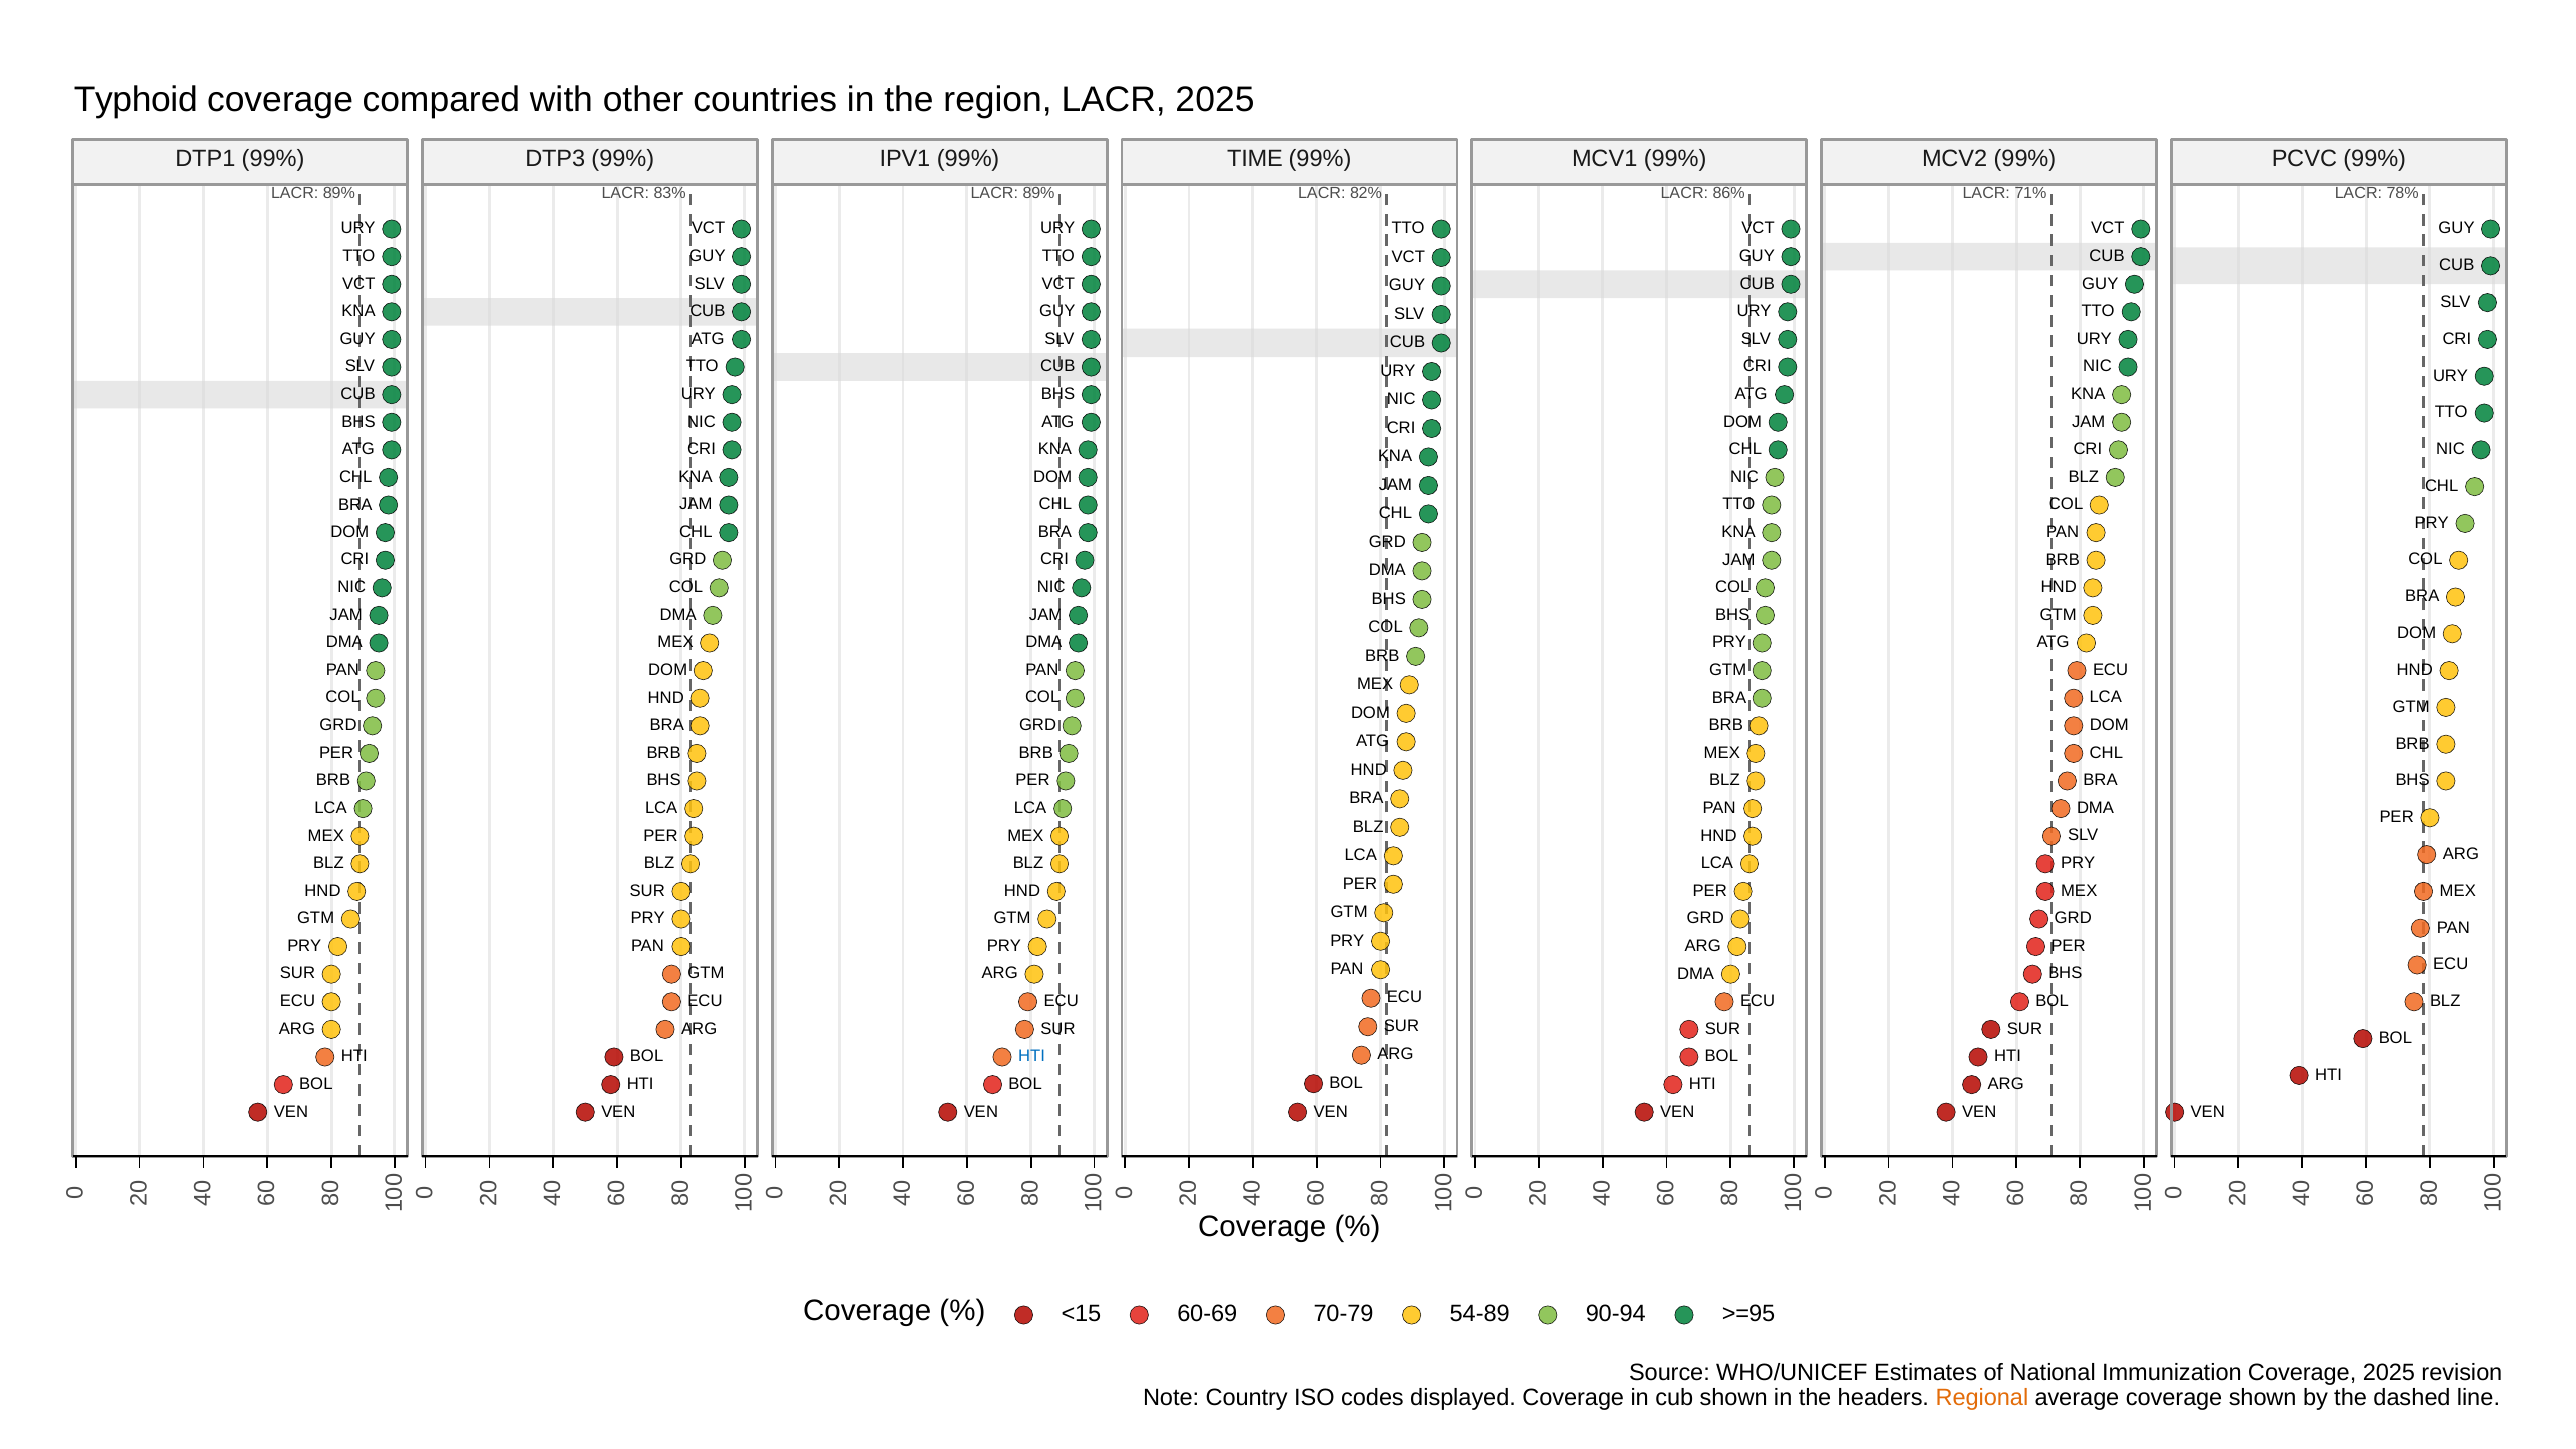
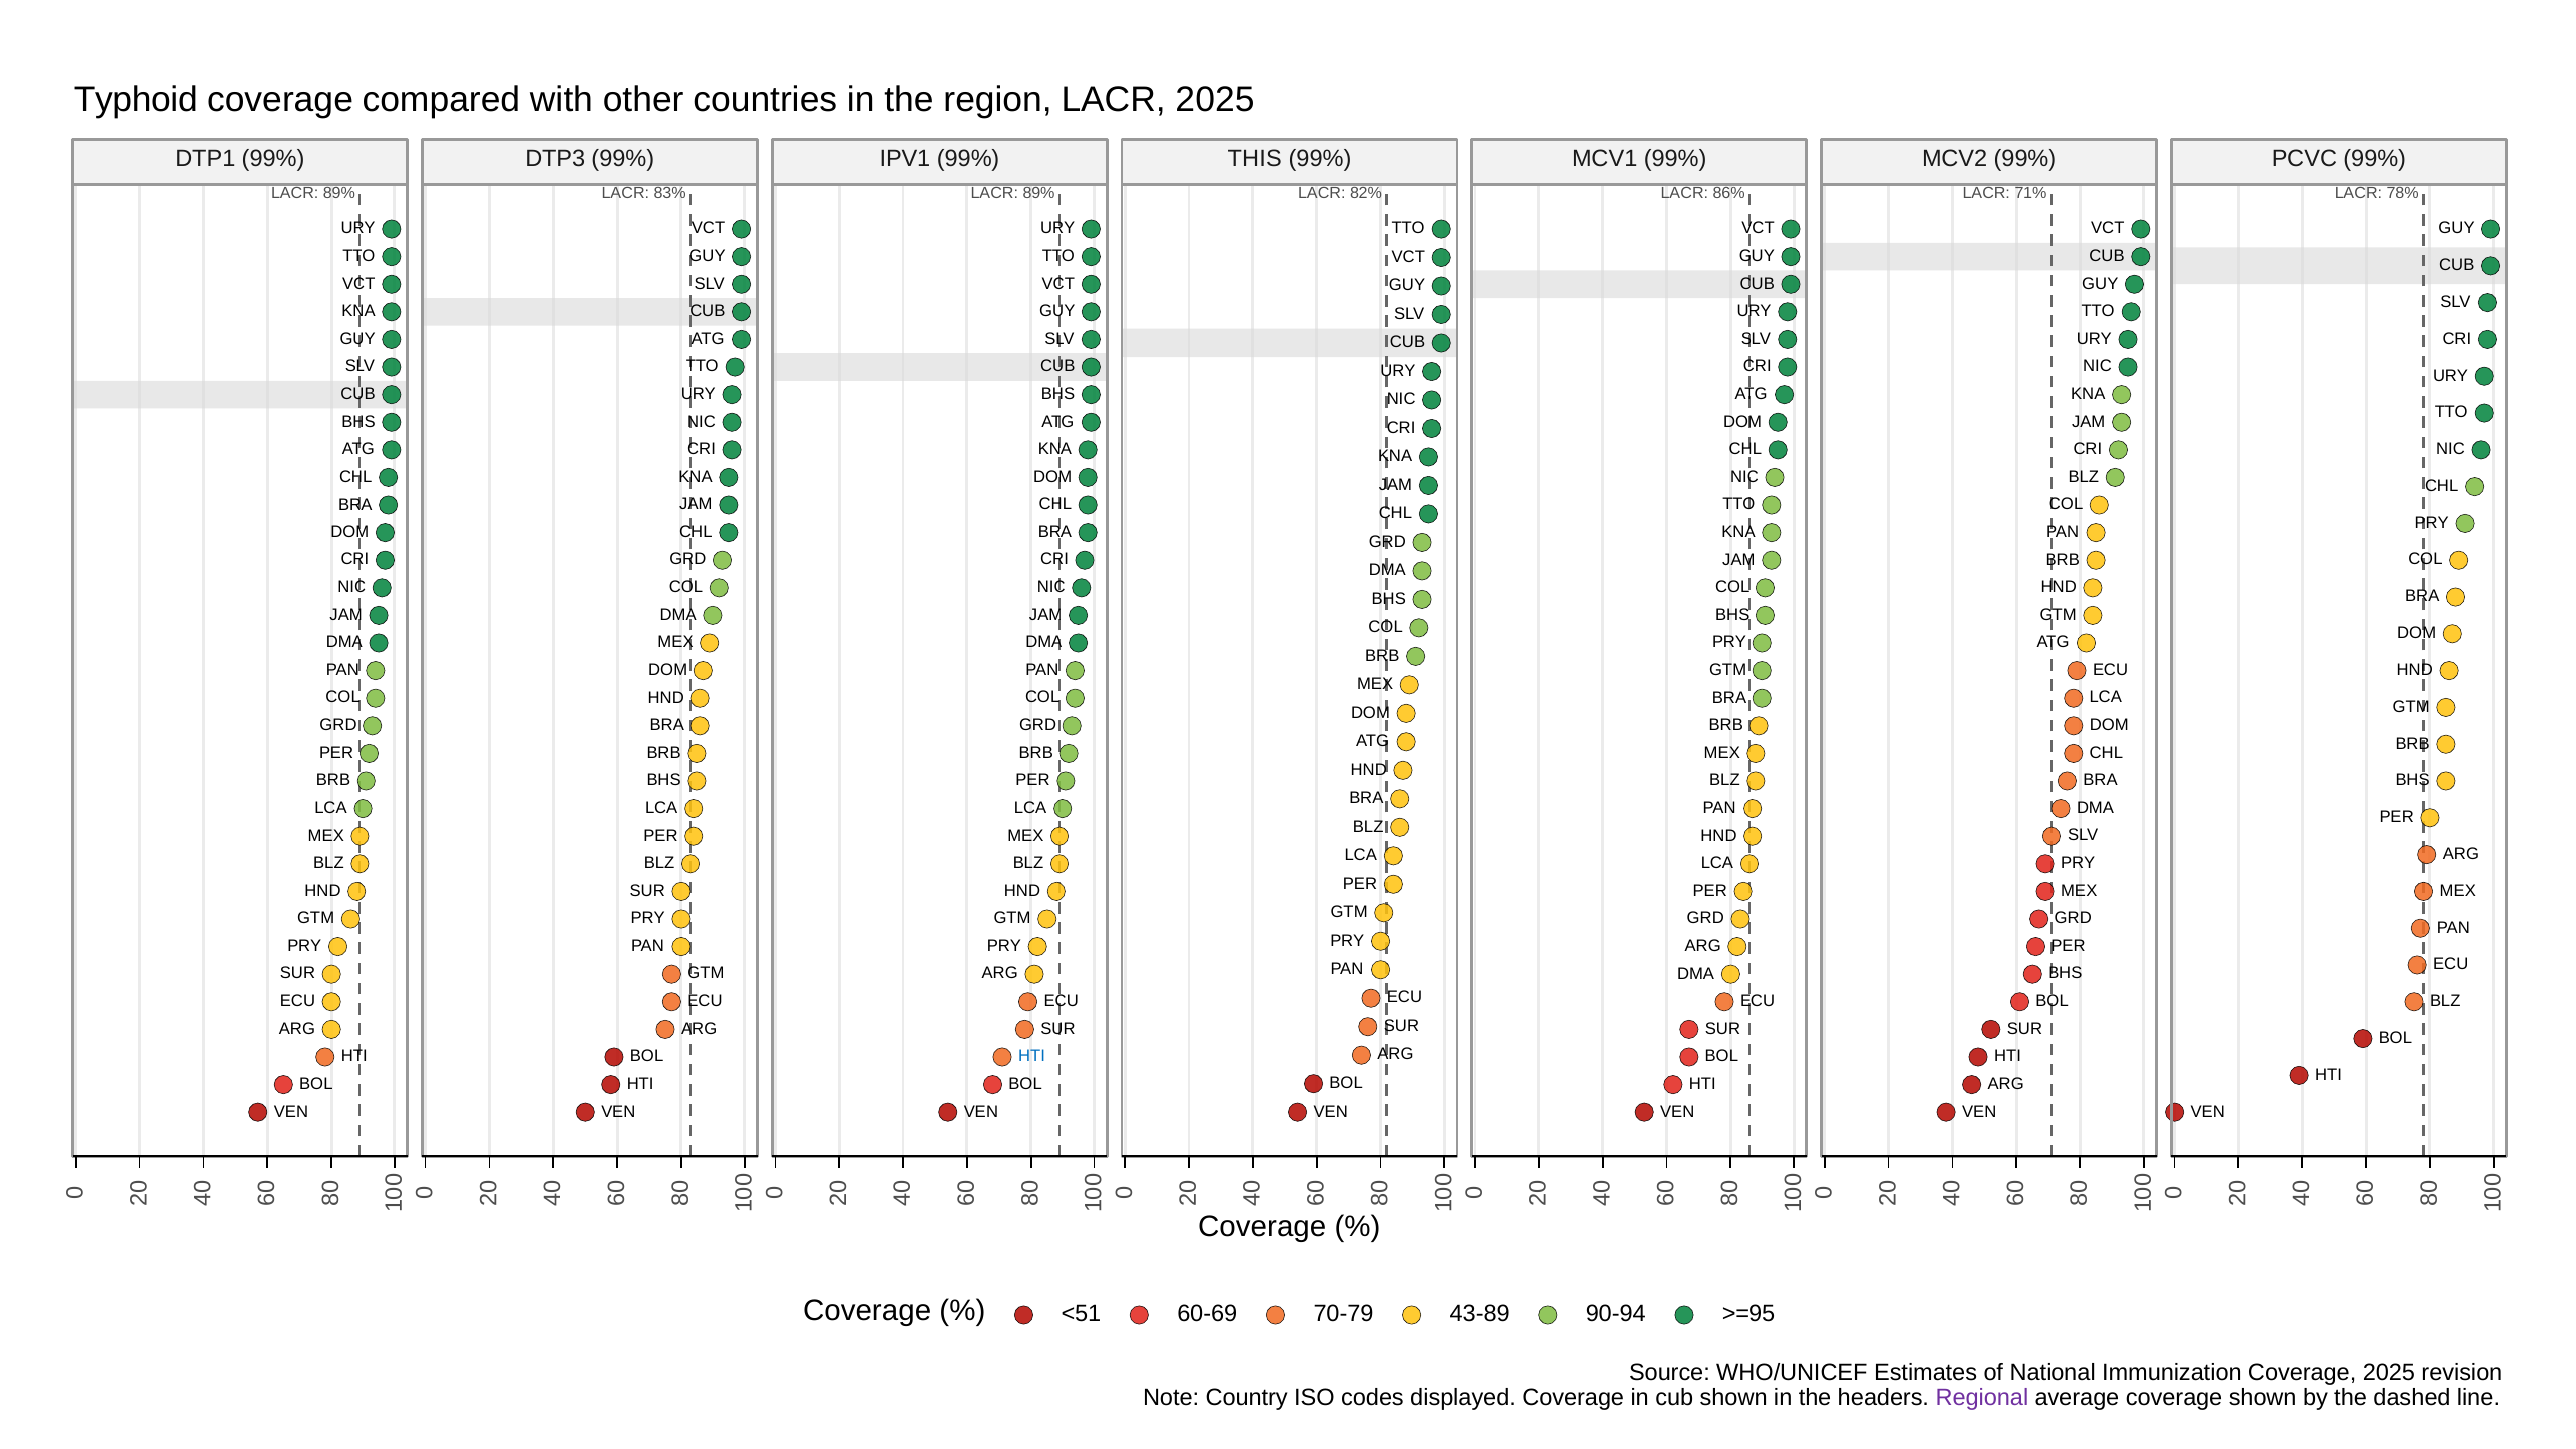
TIME: TIME -> THIS (1255, 159)
<15: <15 -> <51 (1081, 1314)
54-89: 54-89 -> 43-89 (1480, 1314)
Regional colour: orange -> purple (1982, 1398)
